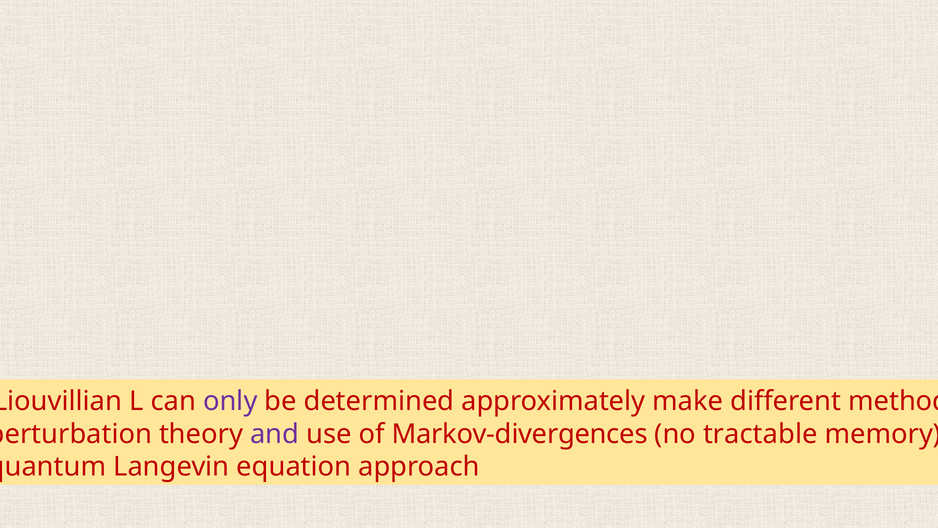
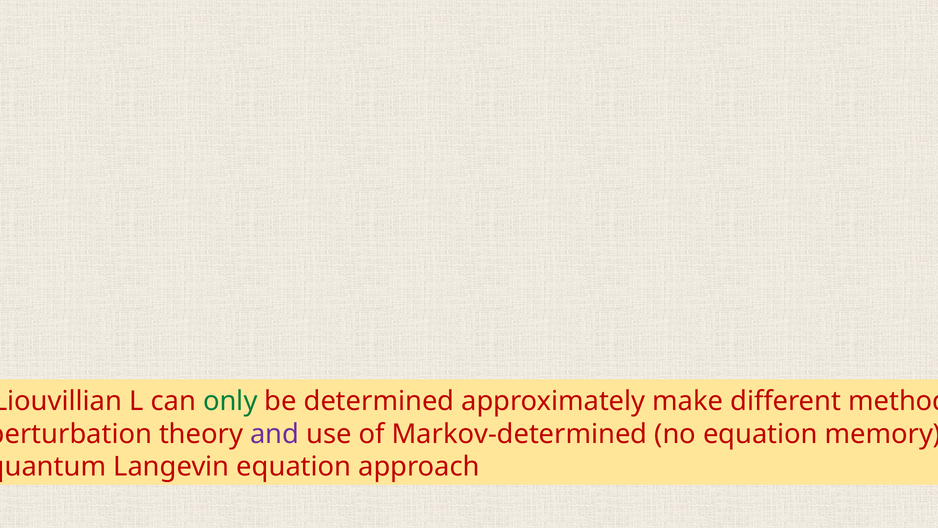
only colour: purple -> green (230, 401)
Markov-divergences: Markov-divergences -> Markov-determined (519, 434)
no tractable: tractable -> equation (760, 434)
